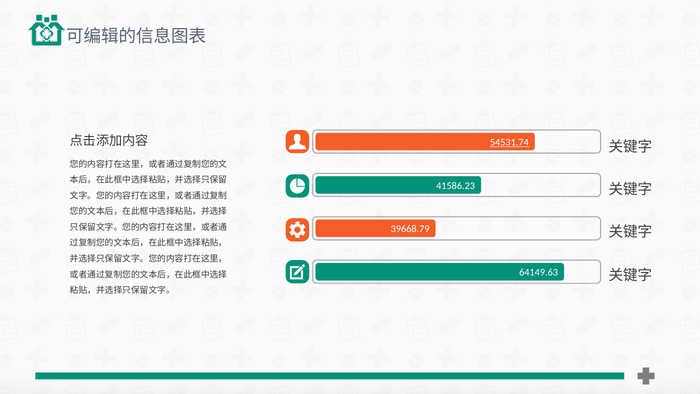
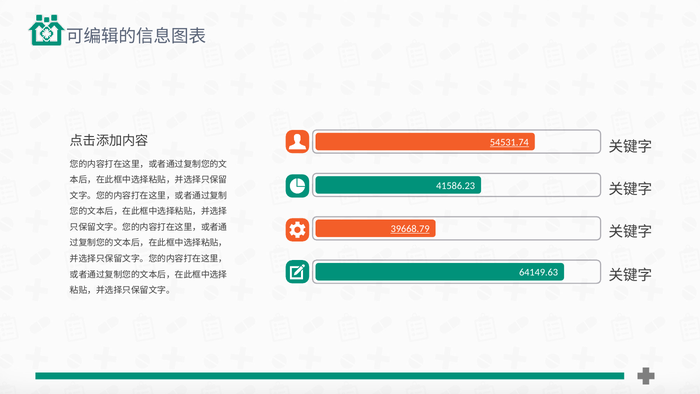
39668.79 underline: none -> present (410, 229)
